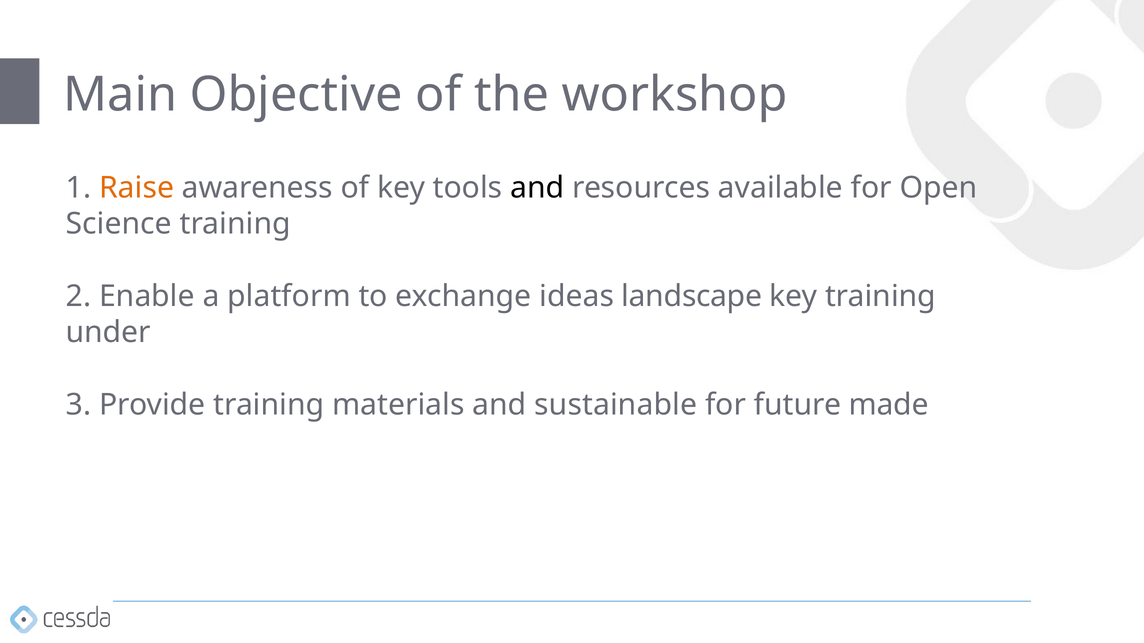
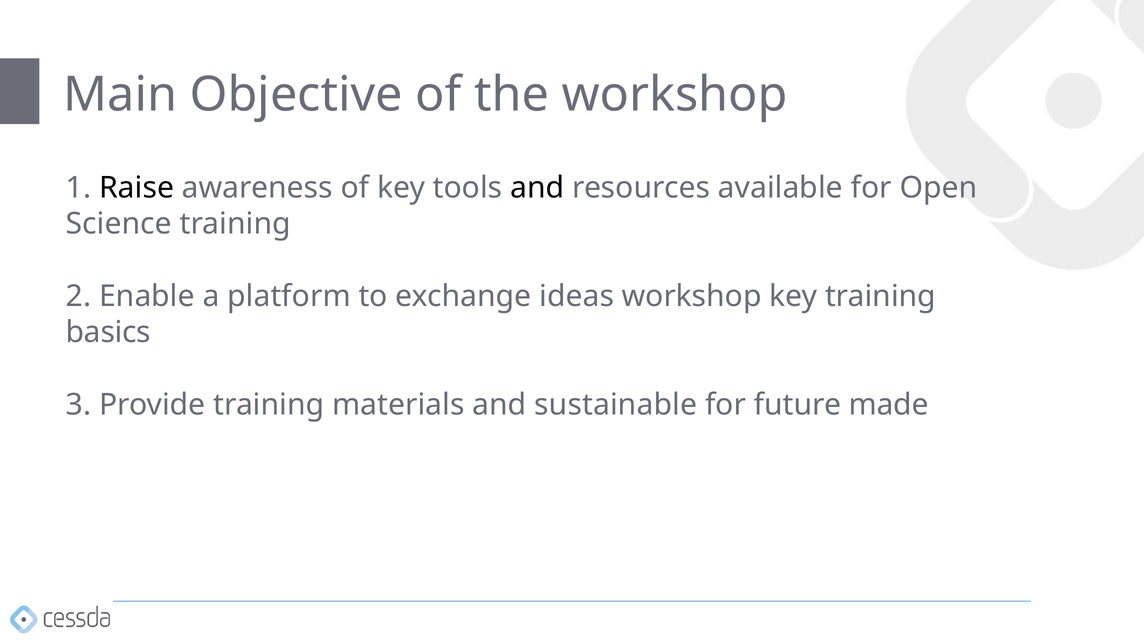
Raise colour: orange -> black (137, 188)
ideas landscape: landscape -> workshop (692, 297)
under: under -> basics (108, 333)
